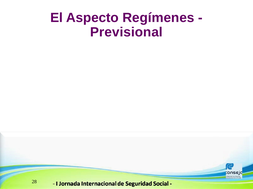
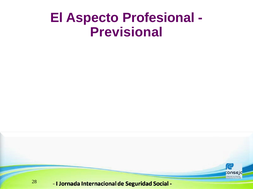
Regímenes: Regímenes -> Profesional (158, 18)
